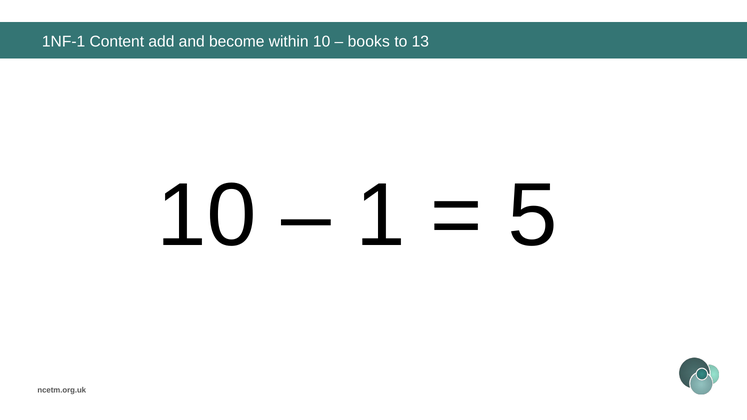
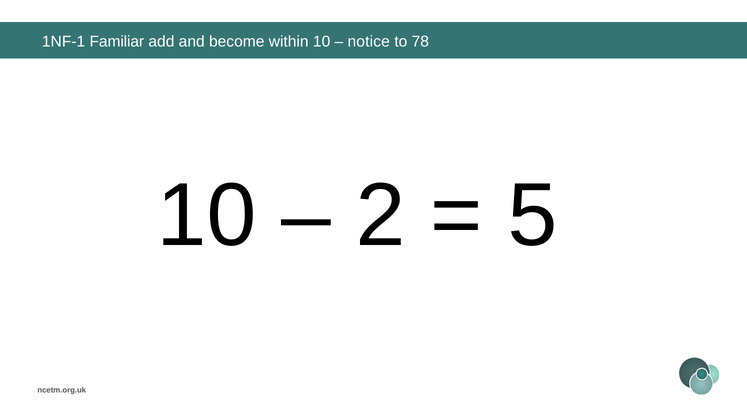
Content: Content -> Familiar (117, 42)
books: books -> notice (369, 42)
13: 13 -> 78 (420, 42)
1: 1 -> 2 (381, 216)
